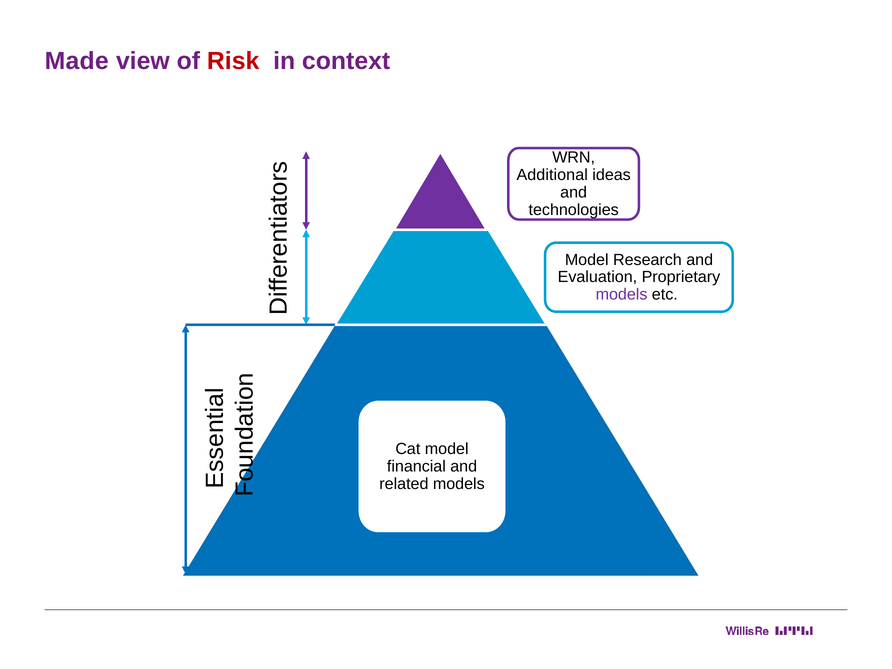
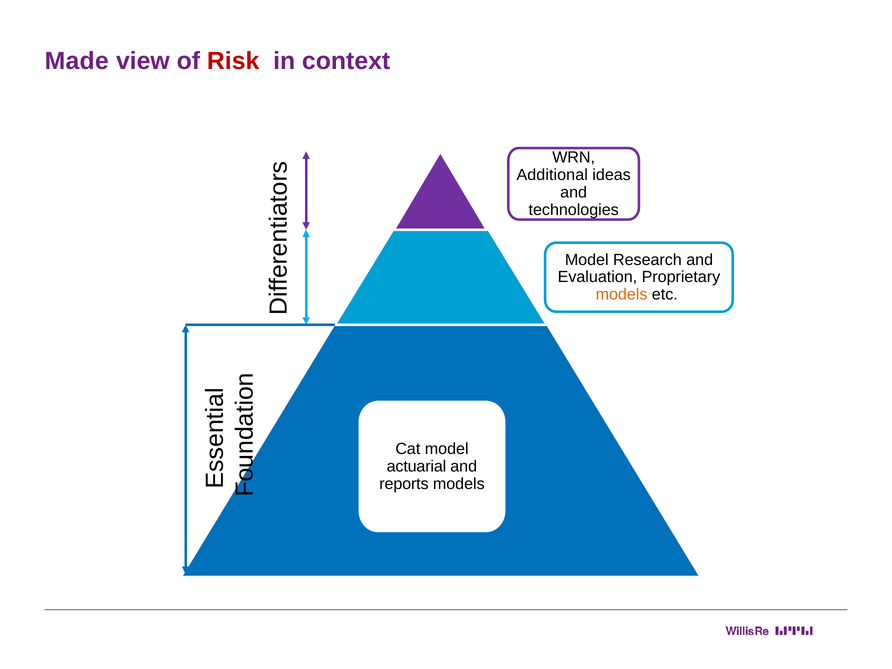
models colour: purple -> orange (622, 295)
financial: financial -> actuarial (416, 466)
related: related -> reports (404, 484)
